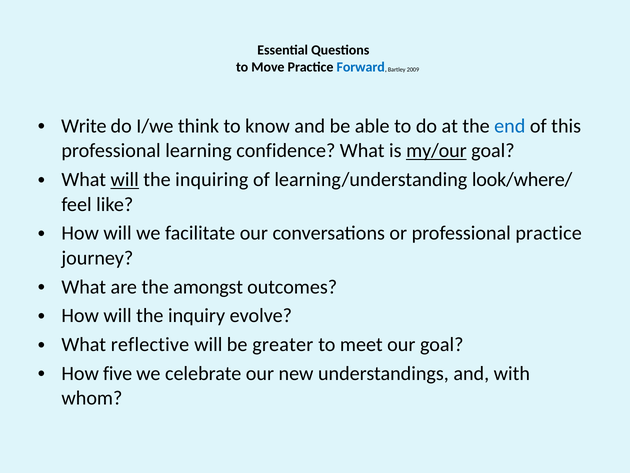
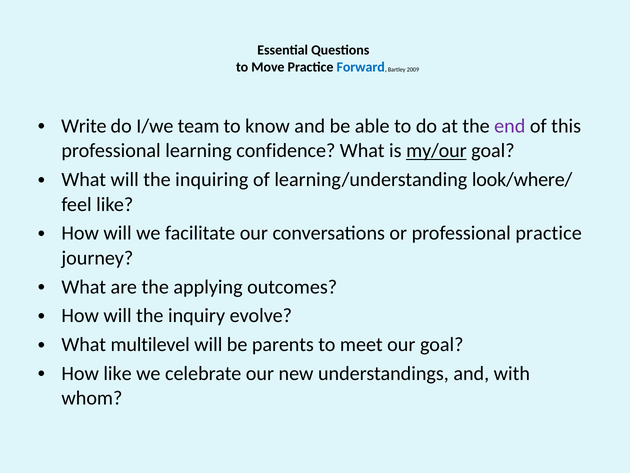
think: think -> team (199, 126)
end colour: blue -> purple (510, 126)
will underline: present -> none (125, 180)
amongst: amongst -> applying (208, 287)
reflective: reflective -> multilevel (150, 344)
greater: greater -> parents (283, 344)
How five: five -> like (118, 373)
